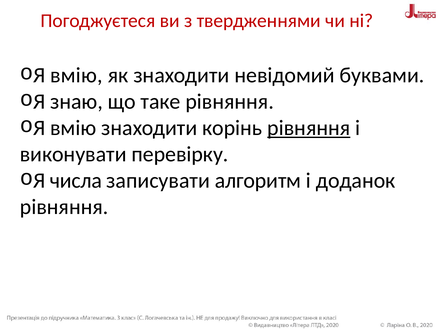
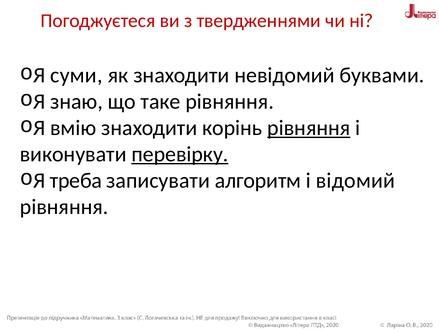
вмію: вмію -> суми (76, 75)
перевірку underline: none -> present (180, 154)
числа: числа -> треба (76, 181)
доданок: доданок -> відомий (355, 181)
